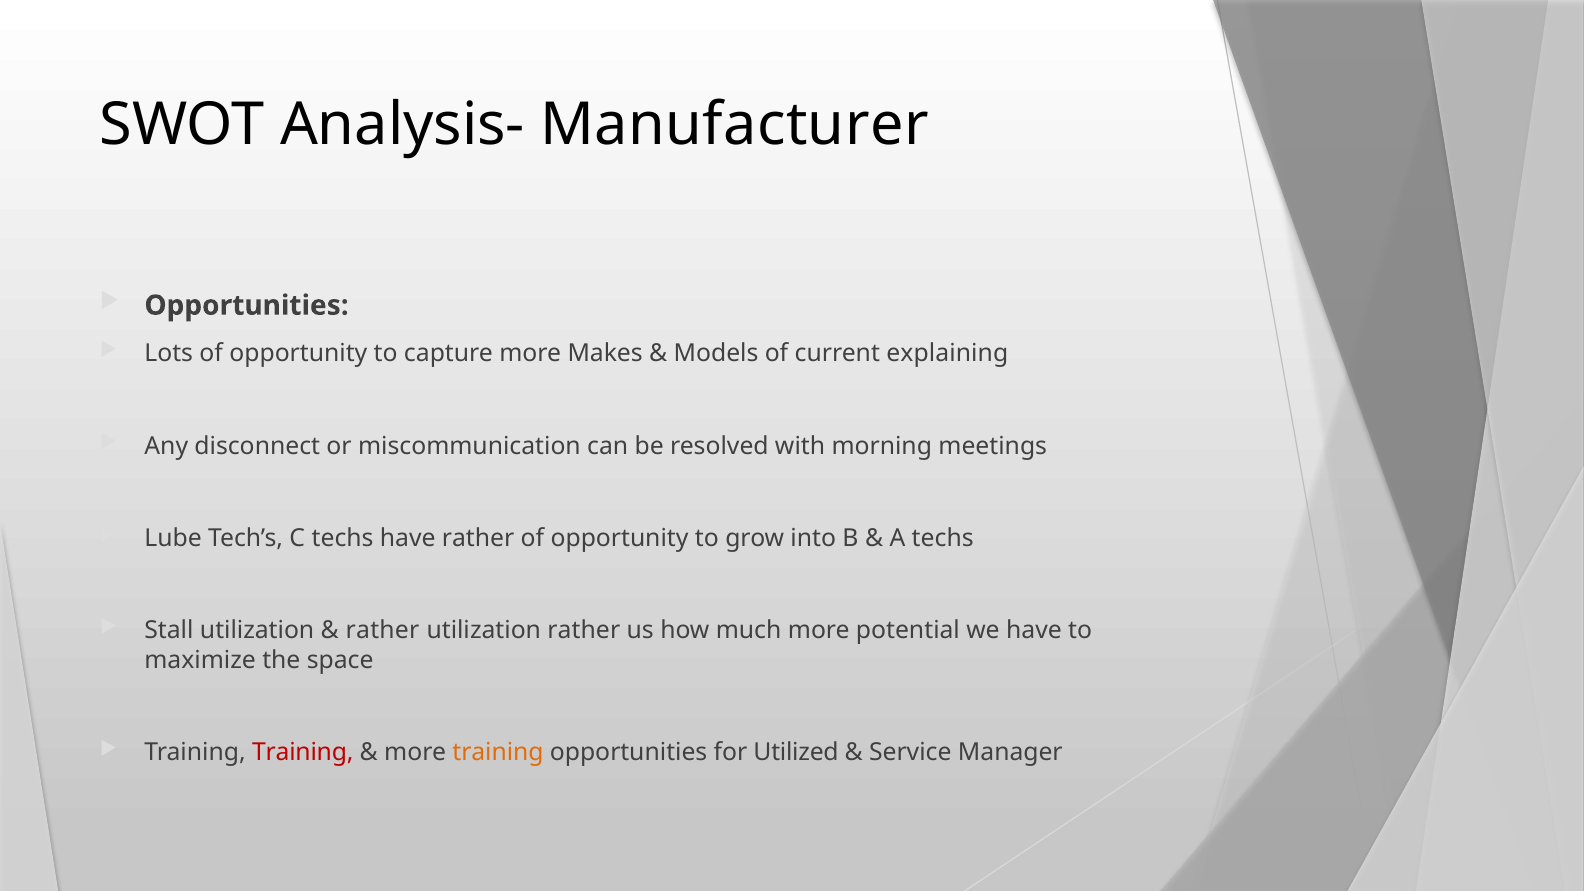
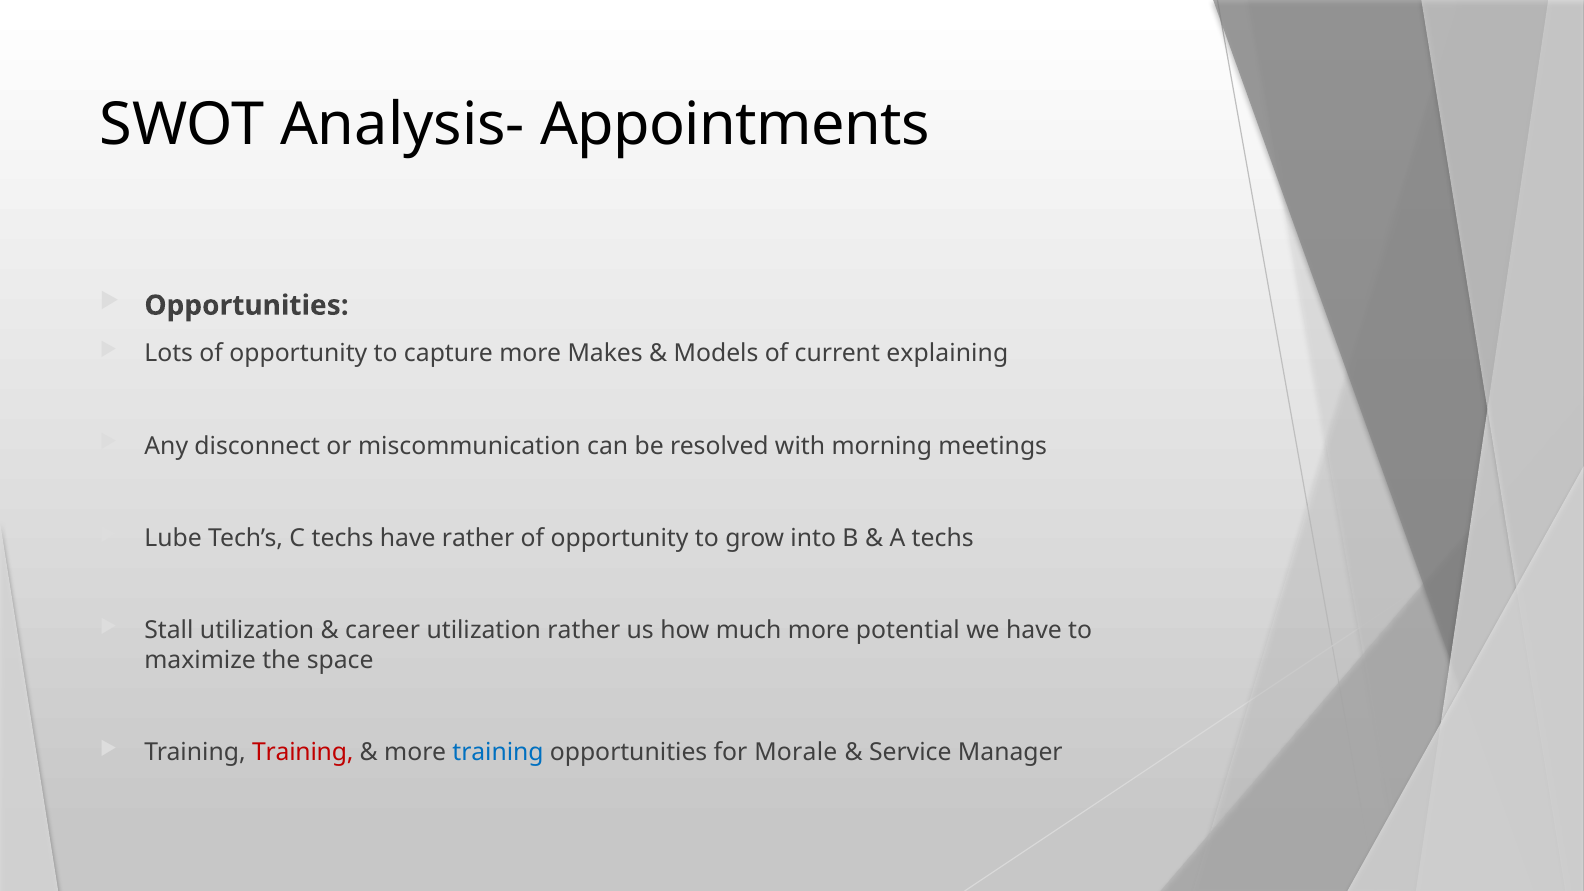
Manufacturer: Manufacturer -> Appointments (735, 125)
rather: rather -> career (383, 631)
training colour: orange -> blue (498, 753)
Utilized: Utilized -> Morale (796, 753)
